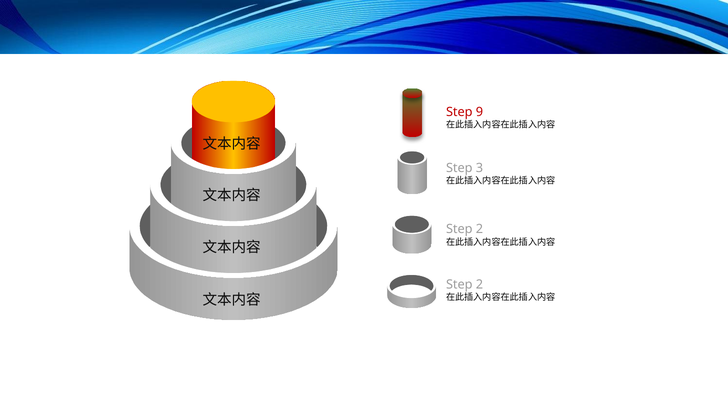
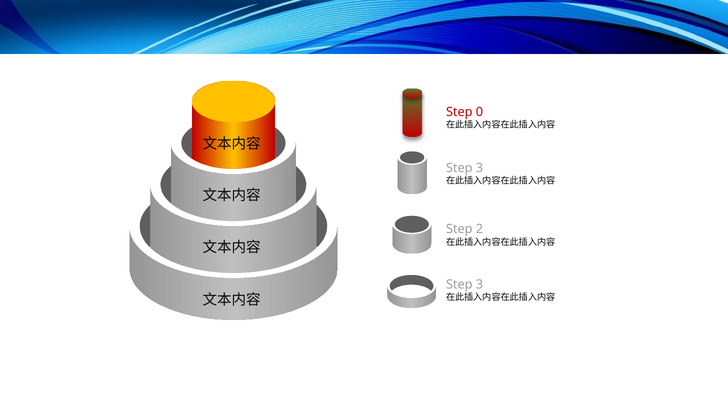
9: 9 -> 0 (480, 112)
2: 2 -> 3 (480, 285)
